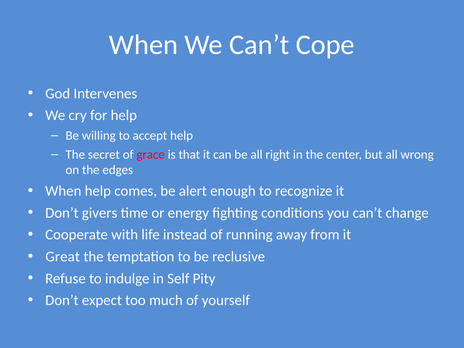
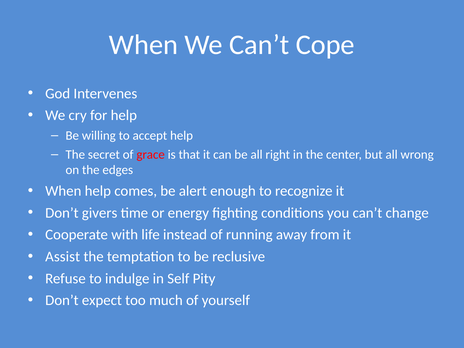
Great: Great -> Assist (63, 257)
